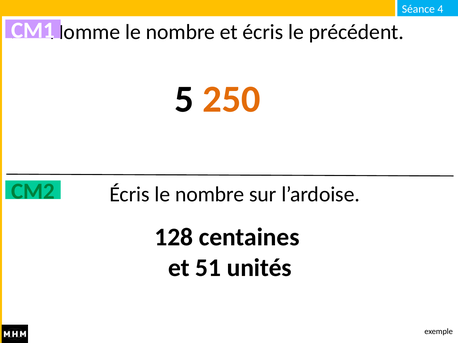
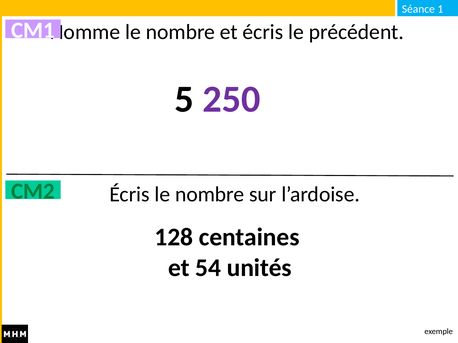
4: 4 -> 1 (440, 9)
250 colour: orange -> purple (231, 99)
51: 51 -> 54 (208, 268)
